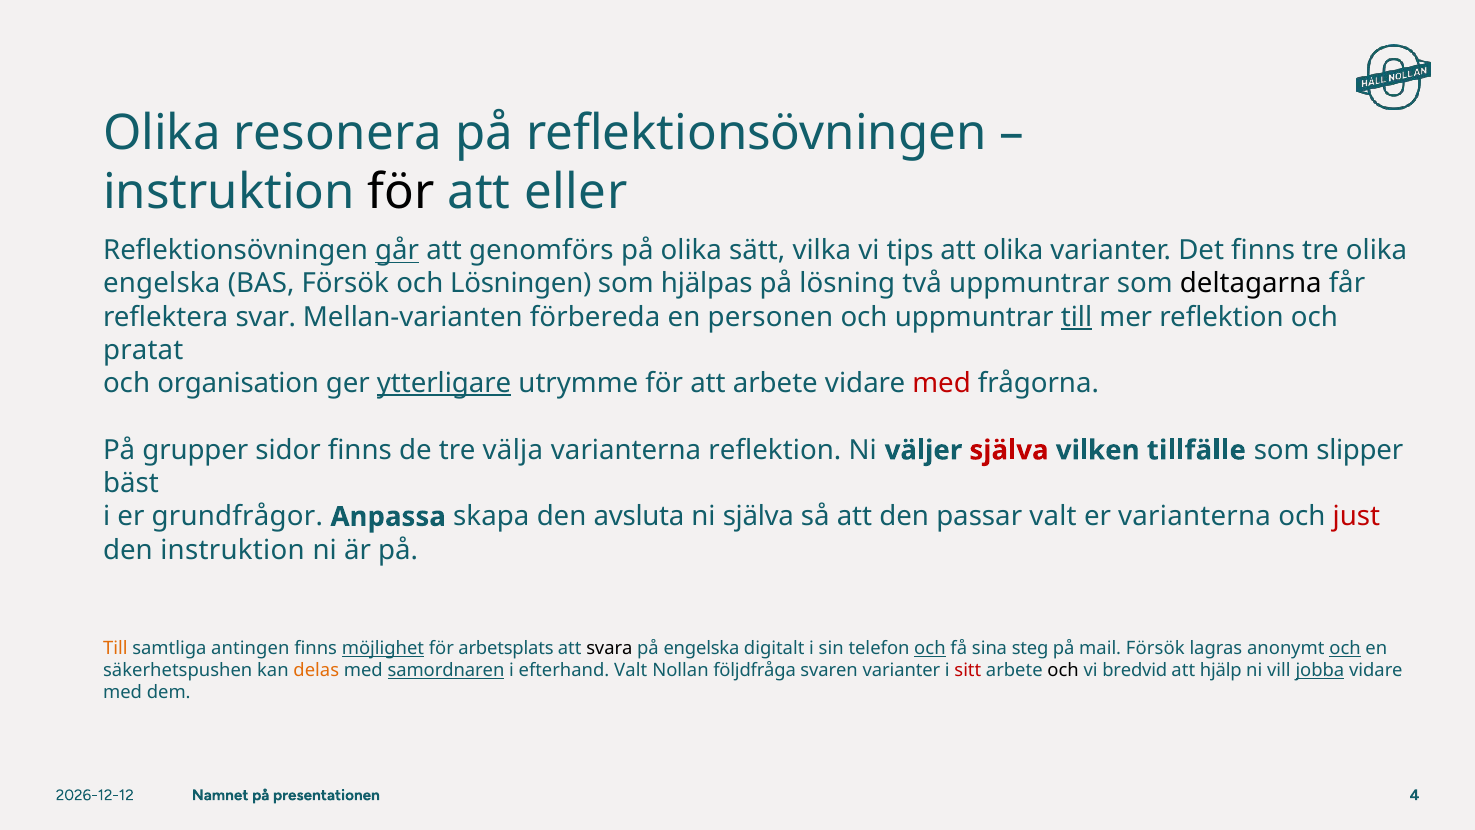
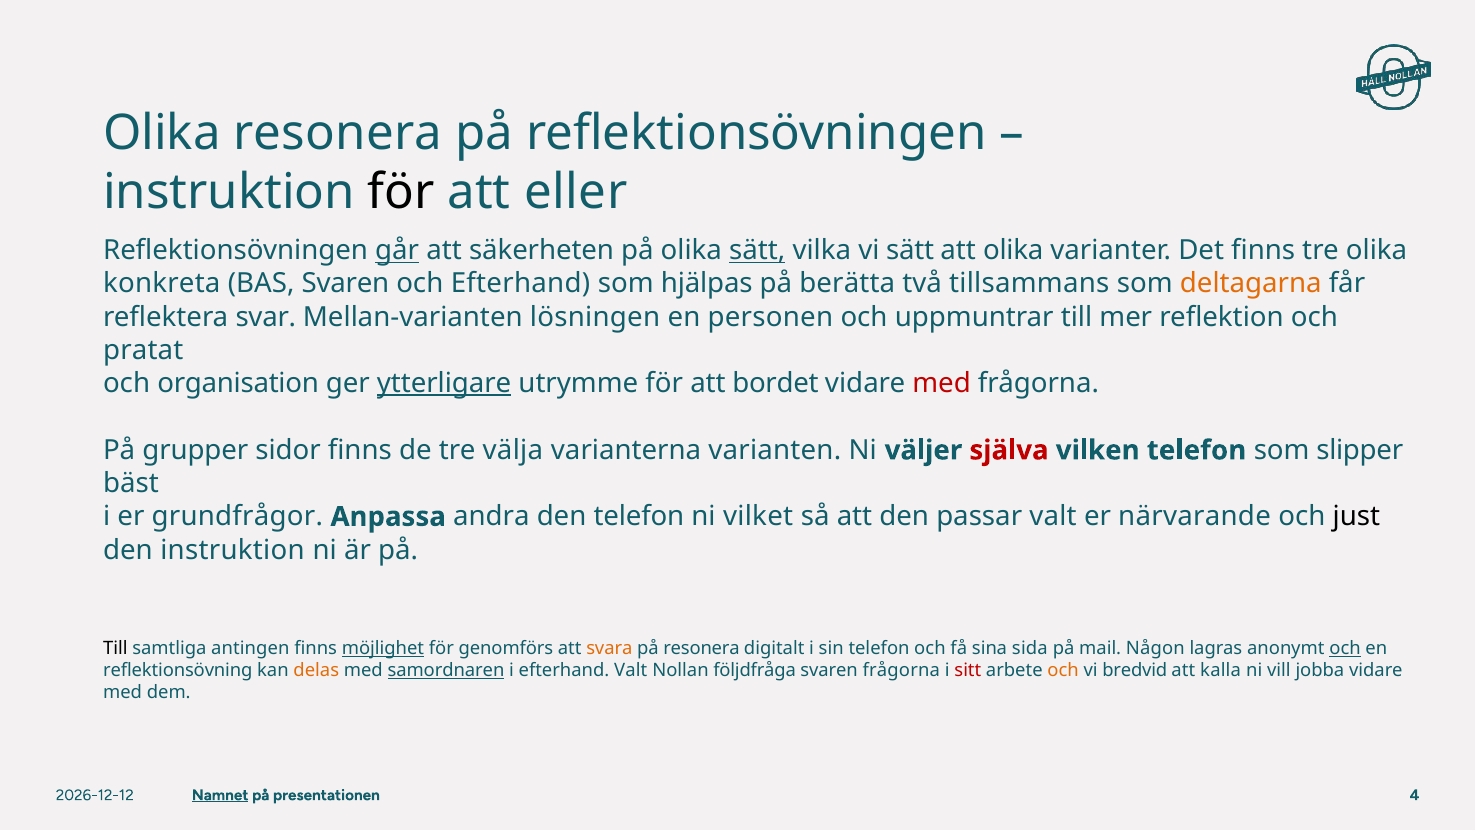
genomförs: genomförs -> säkerheten (542, 250)
sätt underline: none -> present (757, 250)
vi tips: tips -> sätt (910, 250)
engelska: engelska -> konkreta (162, 284)
BAS Försök: Försök -> Svaren (345, 284)
och Lösningen: Lösningen -> Efterhand (520, 284)
lösning: lösning -> berätta (847, 284)
två uppmuntrar: uppmuntrar -> tillsammans (1029, 284)
deltagarna colour: black -> orange (1251, 284)
förbereda: förbereda -> lösningen (595, 317)
till underline: present -> none (1077, 317)
att arbete: arbete -> bordet (775, 383)
varianterna reflektion: reflektion -> varianten (775, 450)
vilken tillfälle: tillfälle -> telefon (1197, 450)
skapa: skapa -> andra (491, 517)
den avsluta: avsluta -> telefon (639, 517)
ni själva: själva -> vilket (758, 517)
er varianterna: varianterna -> närvarande (1195, 517)
just colour: red -> black (1356, 517)
Till colour: orange -> black (115, 648)
arbetsplats: arbetsplats -> genomförs (506, 648)
svara colour: black -> orange (609, 648)
på engelska: engelska -> resonera (701, 648)
och underline: present -> none (930, 648)
steg: steg -> sida (1030, 648)
mail Försök: Försök -> Någon (1155, 648)
säkerhetspushen: säkerhetspushen -> reflektionsövning (178, 670)
svaren varianter: varianter -> frågorna (901, 670)
och colour: black -> orange (1063, 670)
hjälp: hjälp -> kalla (1221, 670)
jobba underline: present -> none (1320, 670)
Namnet underline: none -> present (220, 795)
